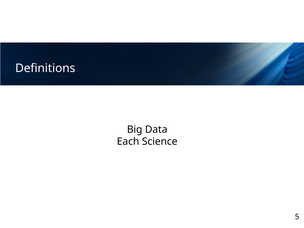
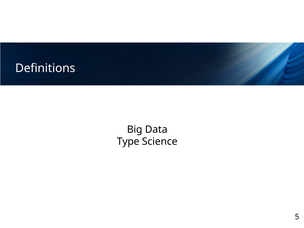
Each: Each -> Type (128, 142)
